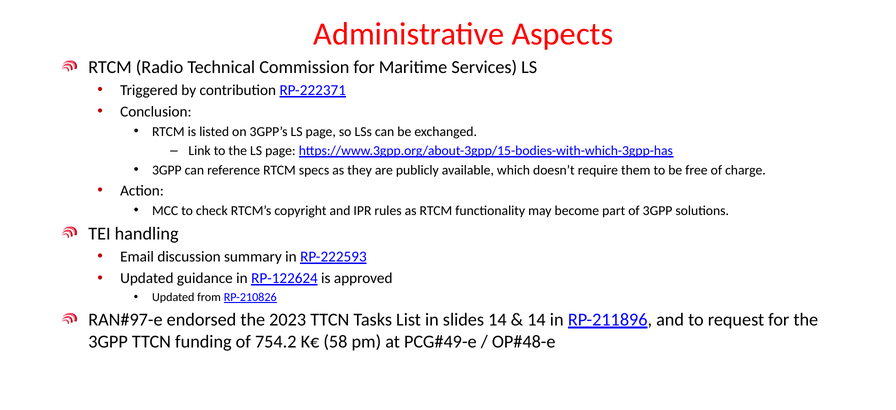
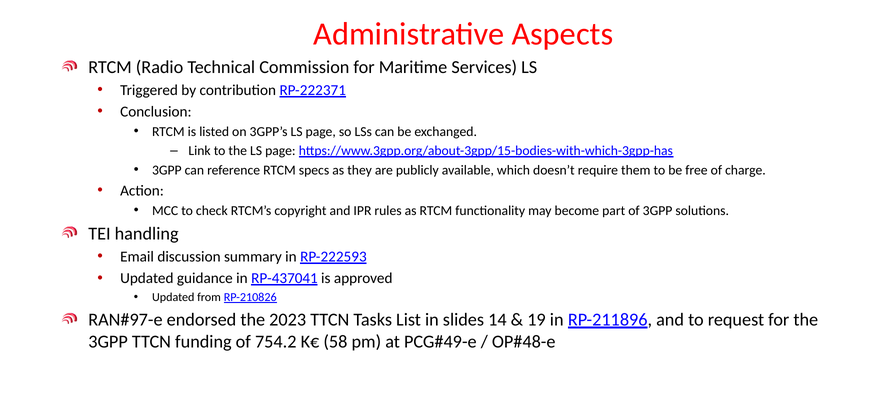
RP-122624: RP-122624 -> RP-437041 (284, 278)
14: 14 -> 19 (536, 320)
